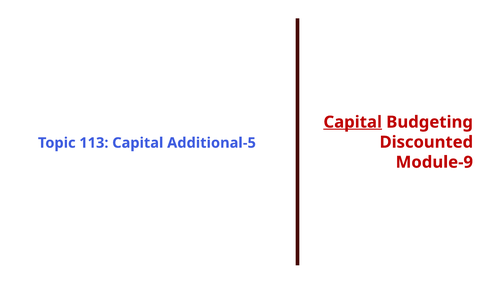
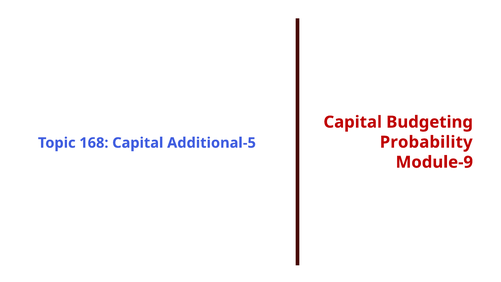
Capital underline: present -> none (353, 122)
Discounted: Discounted -> Probability (426, 142)
113: 113 -> 168 (94, 143)
